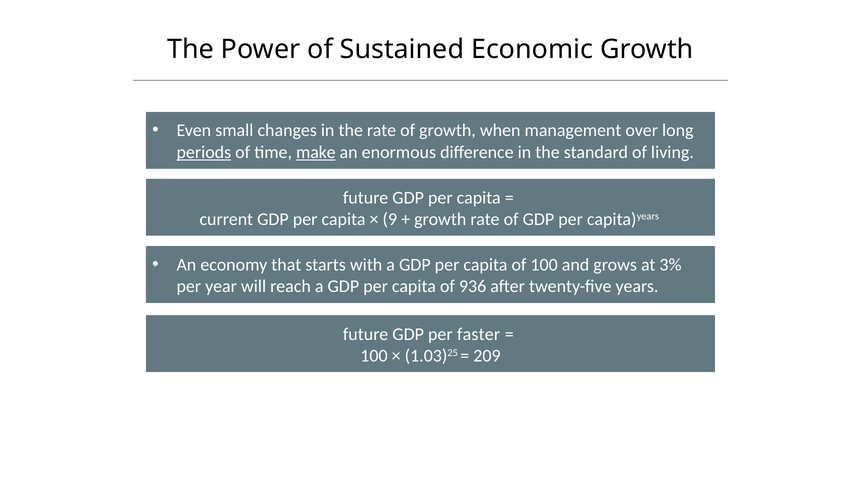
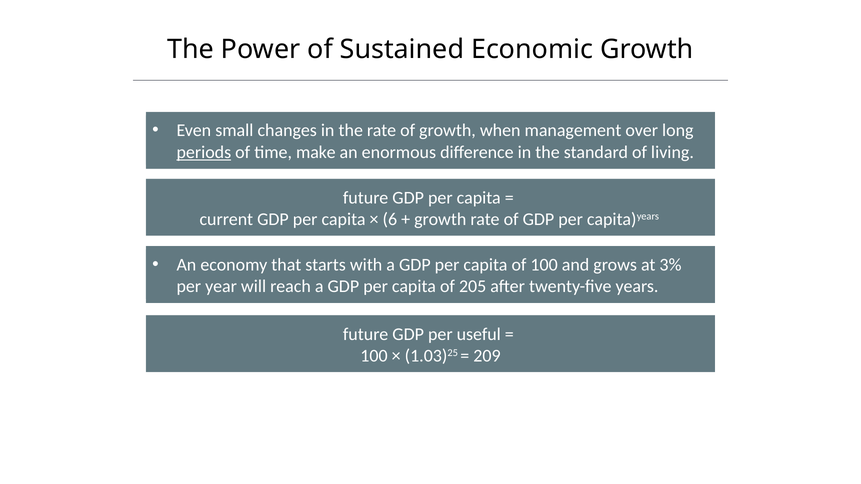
make underline: present -> none (316, 152)
9: 9 -> 6 (390, 219)
936: 936 -> 205 (473, 286)
faster: faster -> useful (479, 334)
